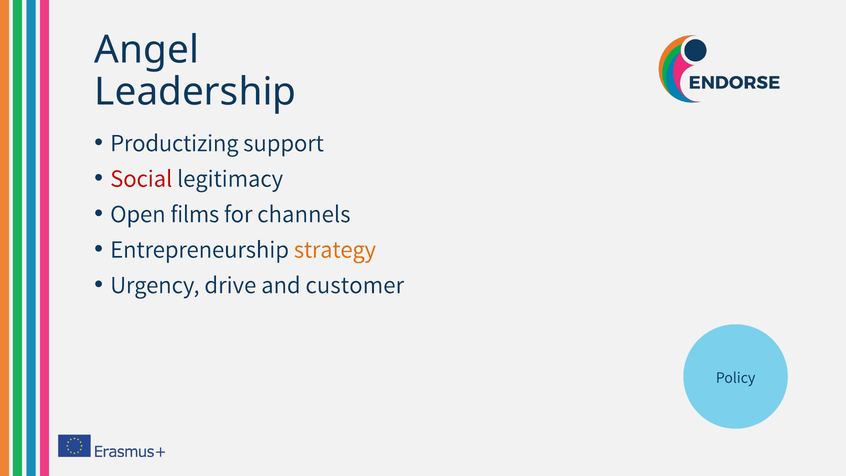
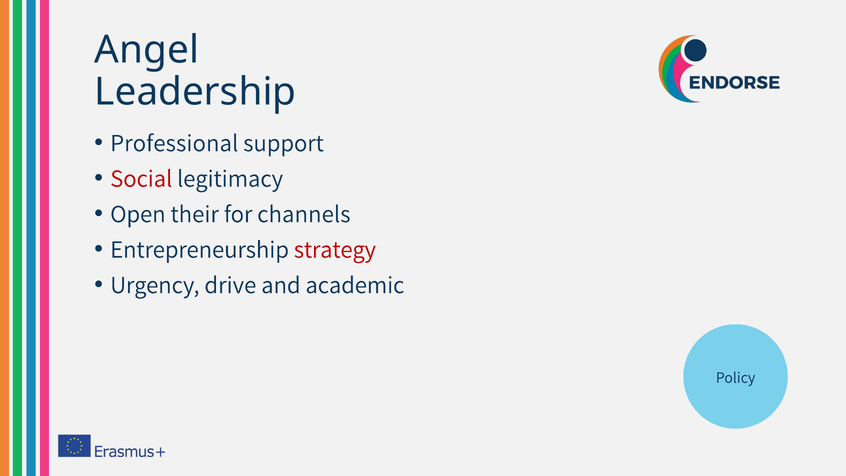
Productizing: Productizing -> Professional (174, 143)
films: films -> their (195, 214)
strategy colour: orange -> red (335, 249)
customer: customer -> academic (355, 285)
